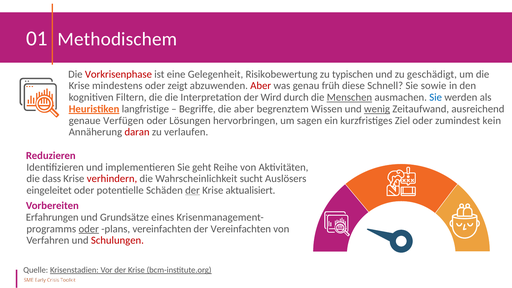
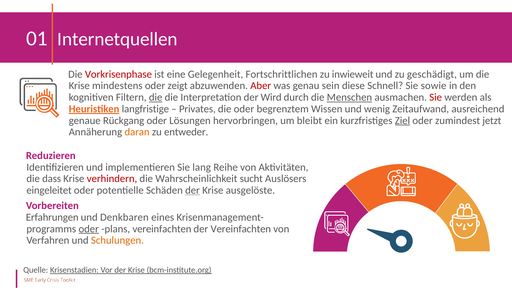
Methodischem: Methodischem -> Internetquellen (117, 39)
Risikobewertung: Risikobewertung -> Fortschrittlichen (282, 74)
typischen: typischen -> inwieweit (353, 74)
früh: früh -> sein (331, 86)
die underline: none -> present (156, 97)
Sie colour: blue -> red (436, 97)
Begriffe: Begriffe -> Privates (197, 109)
die aber: aber -> oder (244, 109)
wenig underline: present -> none (377, 109)
Verfügen: Verfügen -> Rückgang (124, 121)
sagen: sagen -> bleibt (309, 121)
Ziel underline: none -> present (402, 121)
kein: kein -> jetzt (492, 121)
daran colour: red -> orange (137, 132)
verlaufen: verlaufen -> entweder (186, 132)
geht: geht -> lang (202, 167)
aktualisiert: aktualisiert -> ausgelöste (250, 190)
Grundsätze: Grundsätze -> Denkbaren (124, 217)
Schulungen colour: red -> orange (117, 240)
